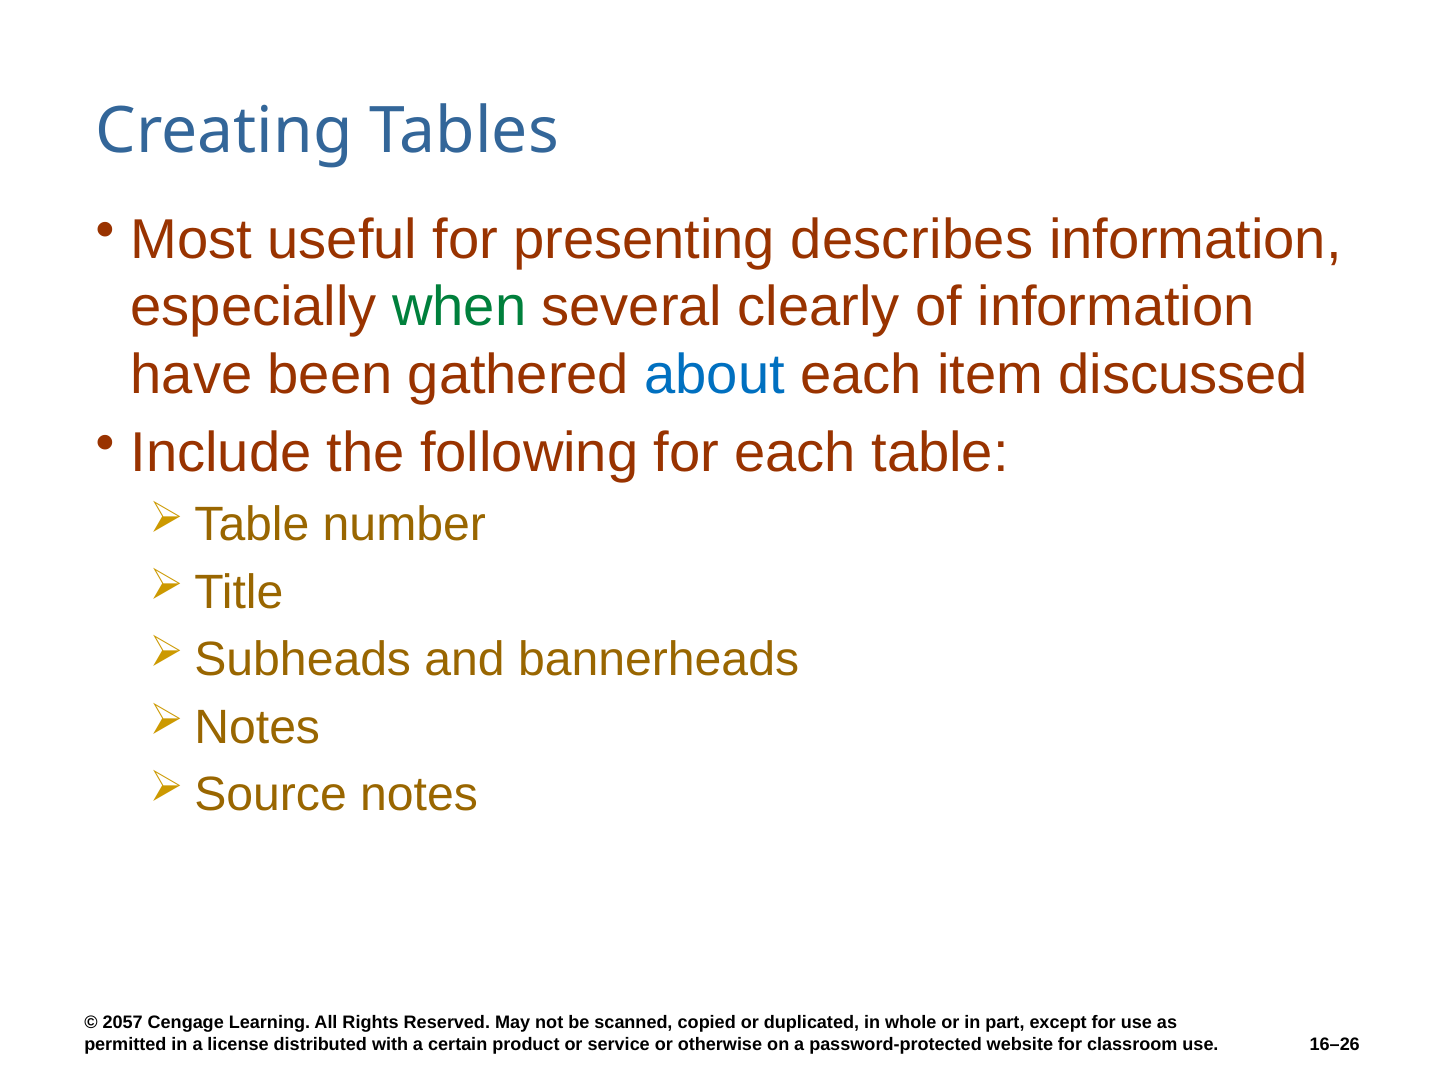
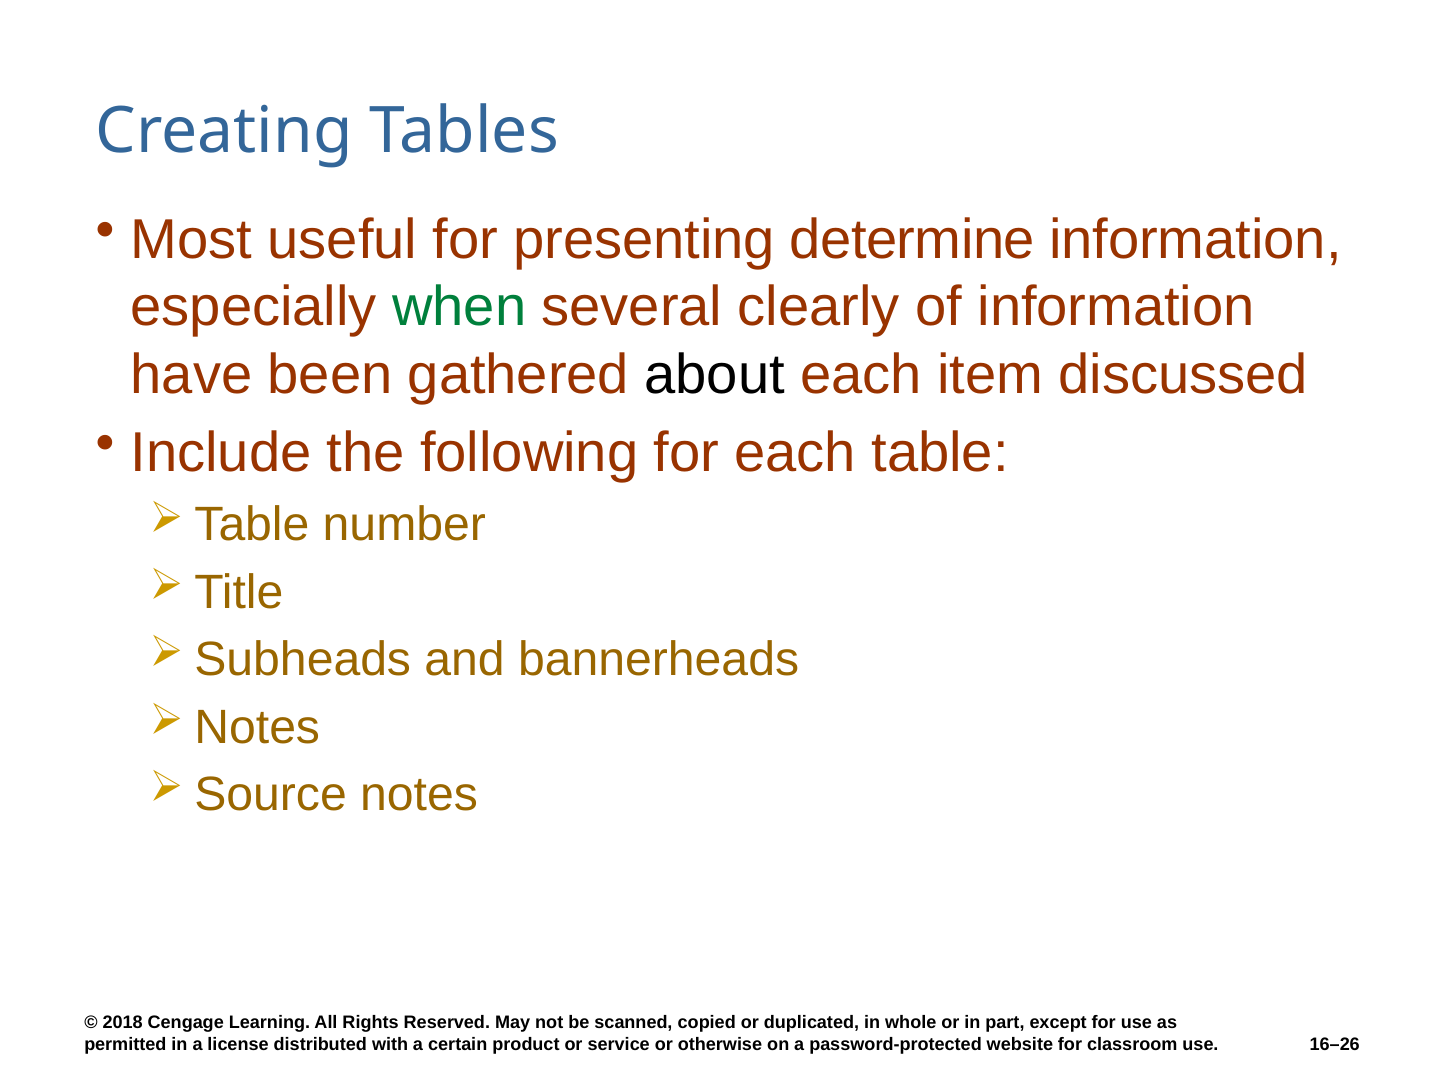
describes: describes -> determine (912, 240)
about colour: blue -> black (715, 375)
2057: 2057 -> 2018 (123, 1023)
